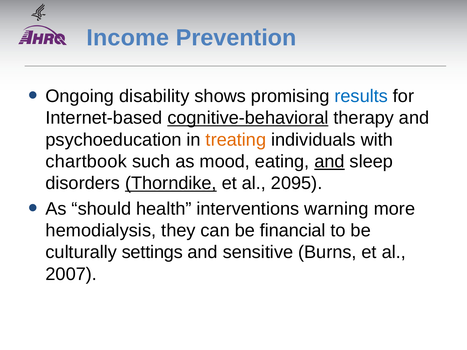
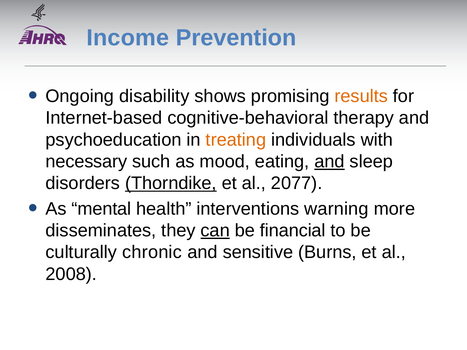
results colour: blue -> orange (361, 96)
cognitive-behavioral underline: present -> none (248, 118)
chartbook: chartbook -> necessary (86, 162)
2095: 2095 -> 2077 (297, 183)
should: should -> mental (101, 209)
hemodialysis: hemodialysis -> disseminates (101, 231)
can underline: none -> present (215, 231)
settings: settings -> chronic (152, 253)
2007: 2007 -> 2008 (71, 274)
